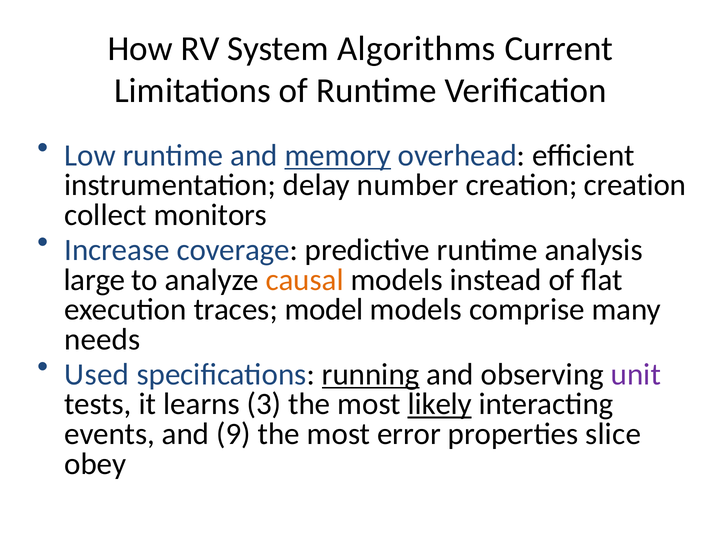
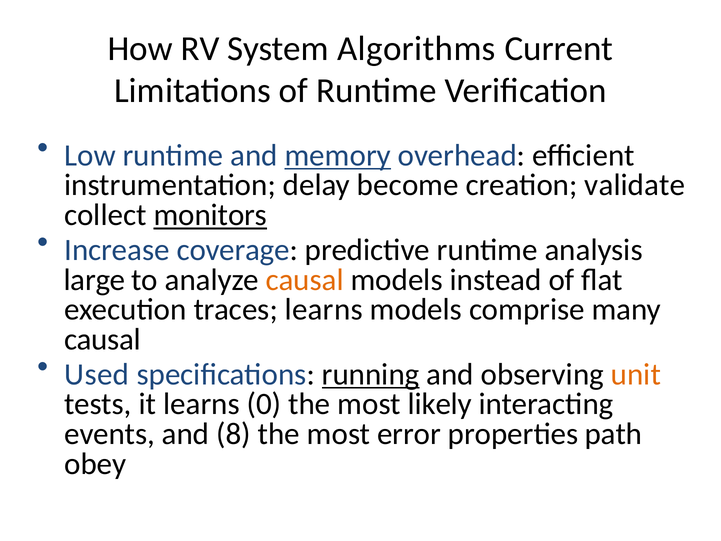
number: number -> become (408, 185)
creation creation: creation -> validate (635, 185)
monitors underline: none -> present (210, 215)
traces model: model -> learns (324, 309)
needs: needs -> causal (102, 339)
unit colour: purple -> orange (636, 374)
3: 3 -> 0 (264, 404)
likely underline: present -> none (440, 404)
9: 9 -> 8 (233, 434)
slice: slice -> path (613, 434)
